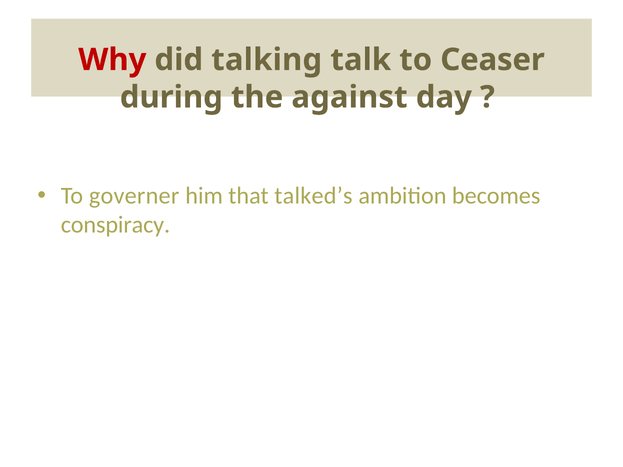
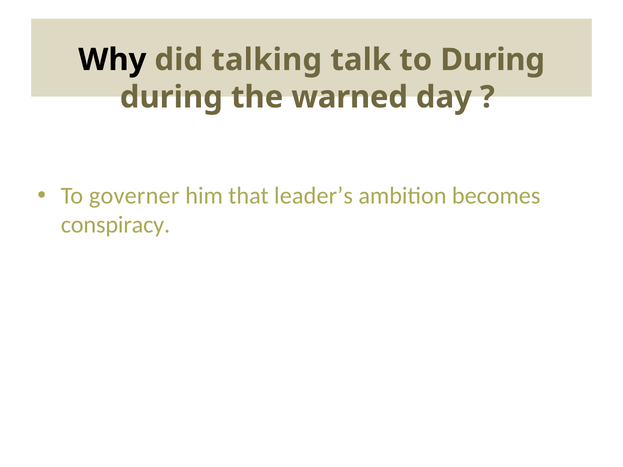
Why colour: red -> black (112, 60)
to Ceaser: Ceaser -> During (493, 60)
against: against -> warned (350, 97)
talked’s: talked’s -> leader’s (313, 196)
